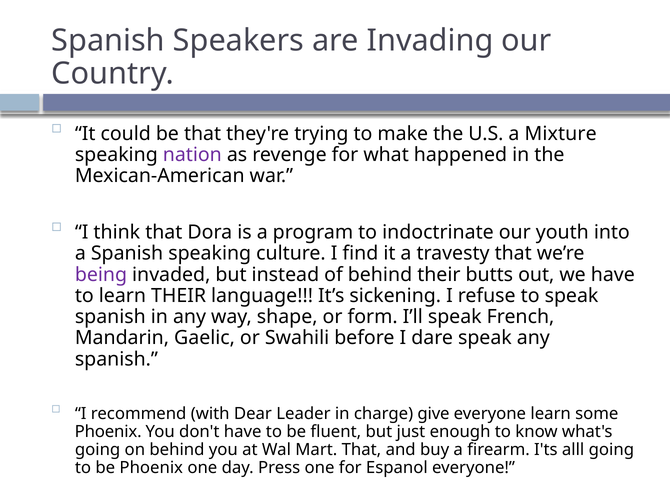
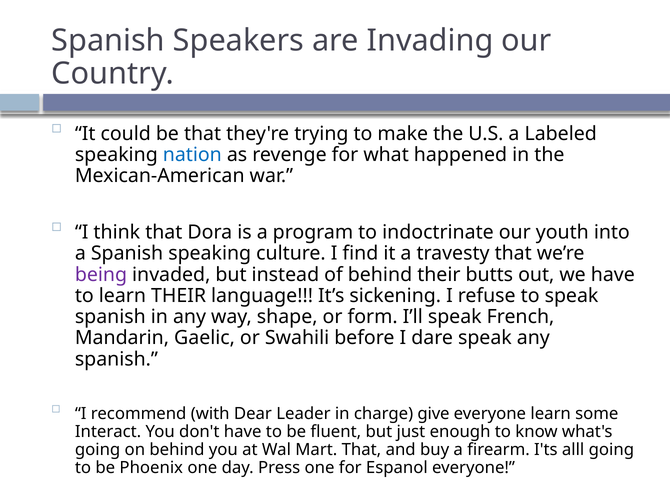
Mixture: Mixture -> Labeled (561, 134)
nation colour: purple -> blue (192, 155)
Phoenix: Phoenix -> Interact (108, 431)
